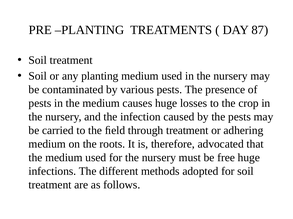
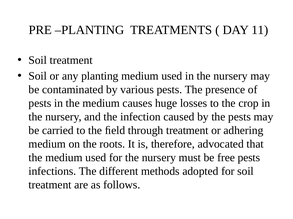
87: 87 -> 11 (260, 30)
free huge: huge -> pests (249, 158)
